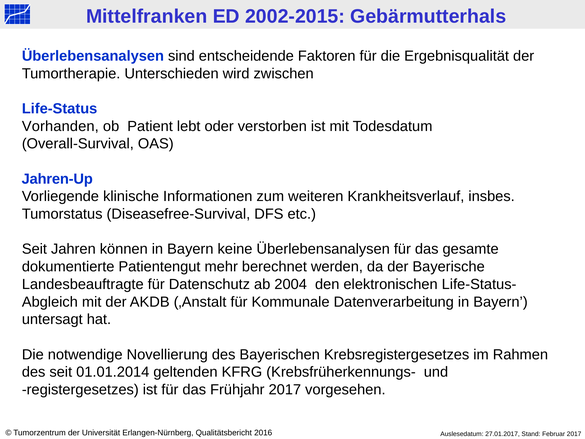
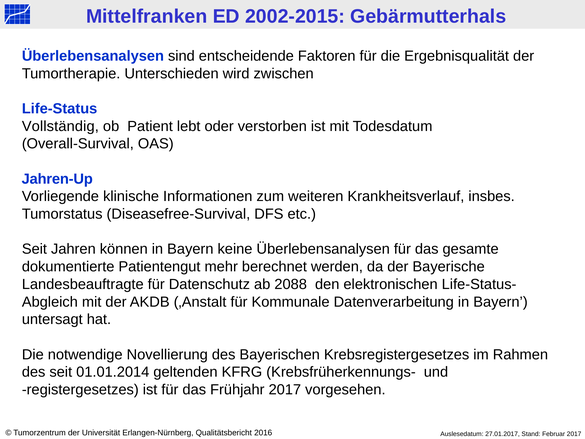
Vorhanden: Vorhanden -> Vollständig (60, 126)
2004: 2004 -> 2088 (291, 284)
